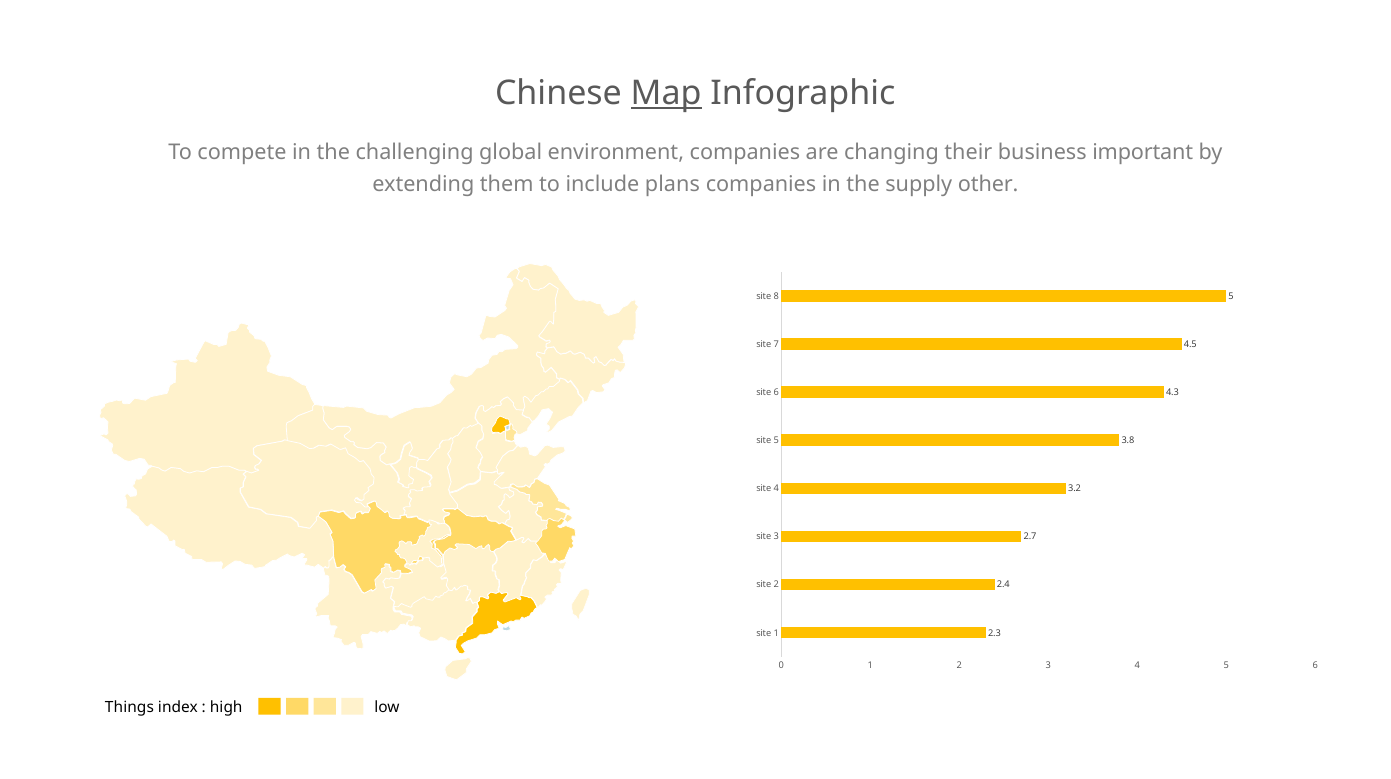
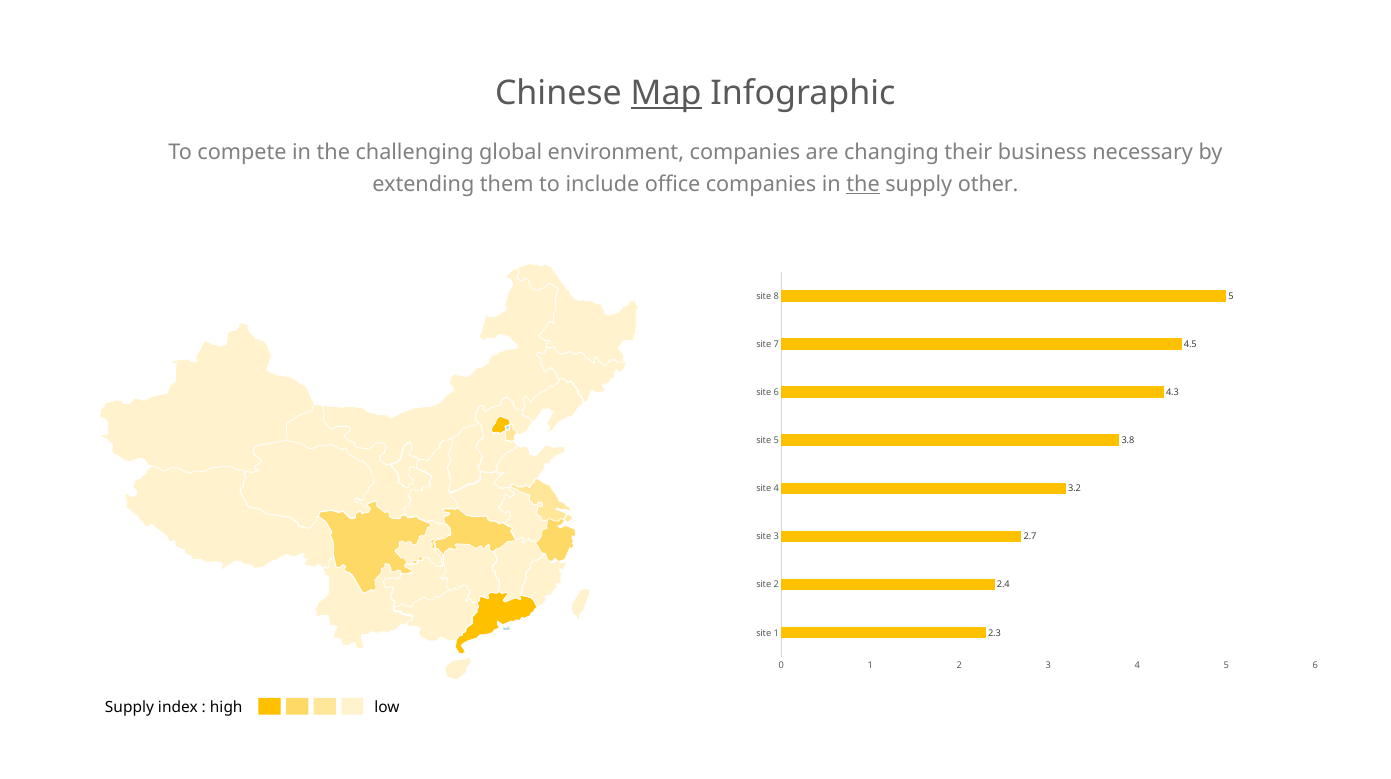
important: important -> necessary (1143, 153)
plans: plans -> office (673, 184)
the underline: none -> present (863, 184)
Things: Things -> Supply (129, 707)
